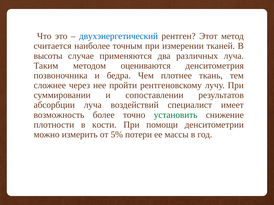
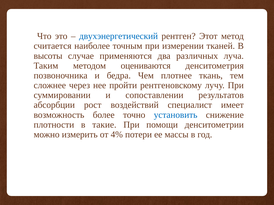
абсорбции луча: луча -> рост (93, 105)
установить colour: green -> blue (176, 115)
кости: кости -> такие (104, 125)
5%: 5% -> 4% (117, 135)
